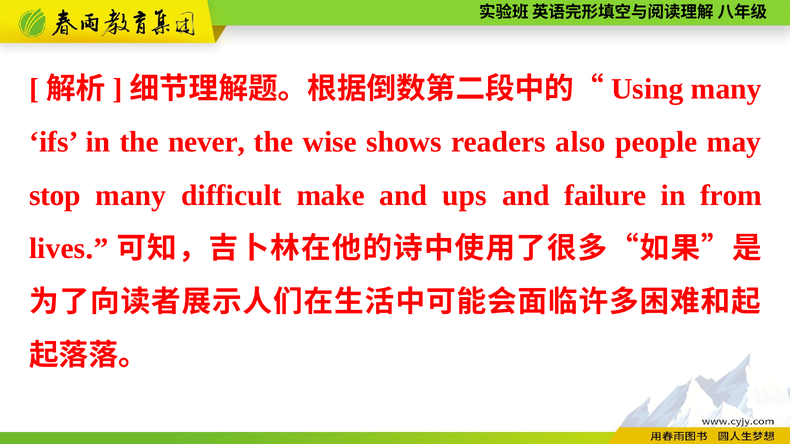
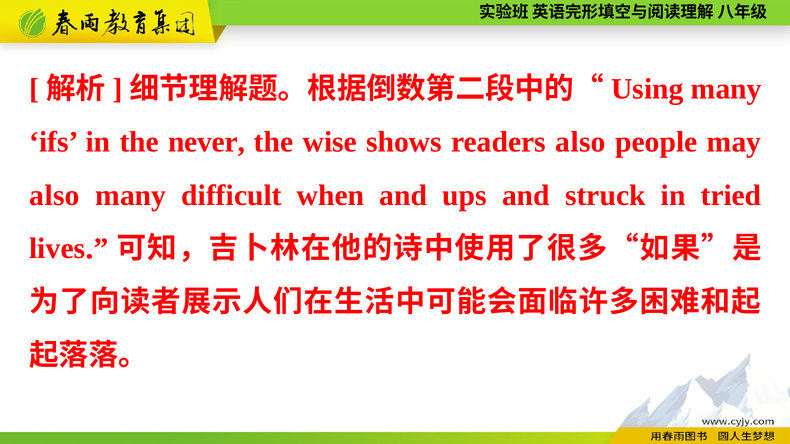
stop: stop -> also (55, 196)
make: make -> when (331, 196)
failure: failure -> struck (605, 196)
from: from -> tried (731, 196)
